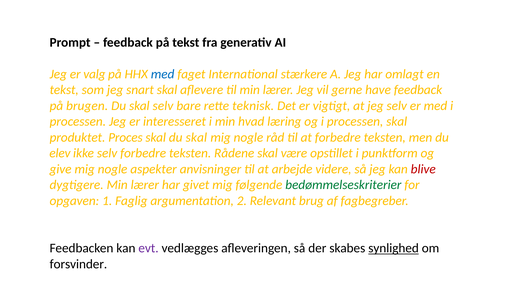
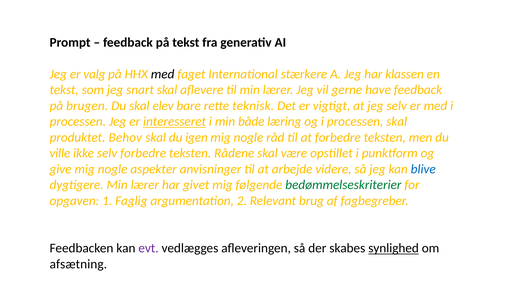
med colour: blue -> black (163, 74)
omlagt: omlagt -> klassen (405, 74)
skal selv: selv -> elev (163, 106)
interesseret underline: none -> present (175, 122)
hvad: hvad -> både (251, 122)
Proces: Proces -> Behov (125, 137)
skal du skal: skal -> igen (197, 137)
elev: elev -> ville (60, 153)
blive colour: red -> blue (423, 169)
forsvinder: forsvinder -> afsætning (78, 264)
